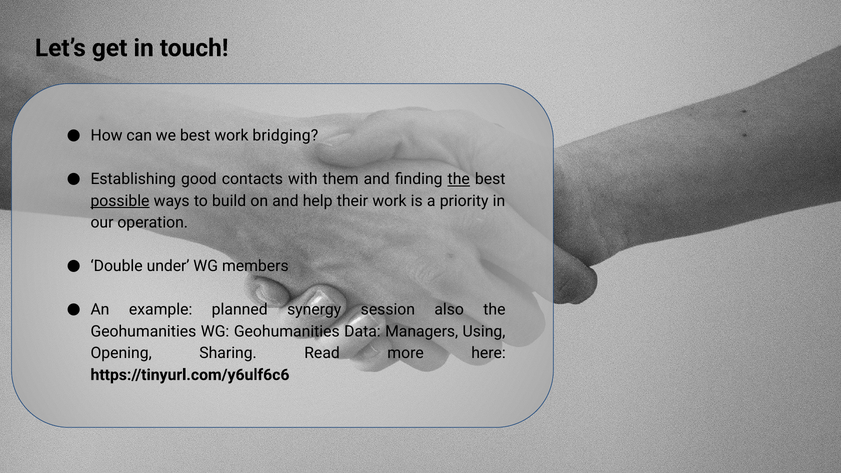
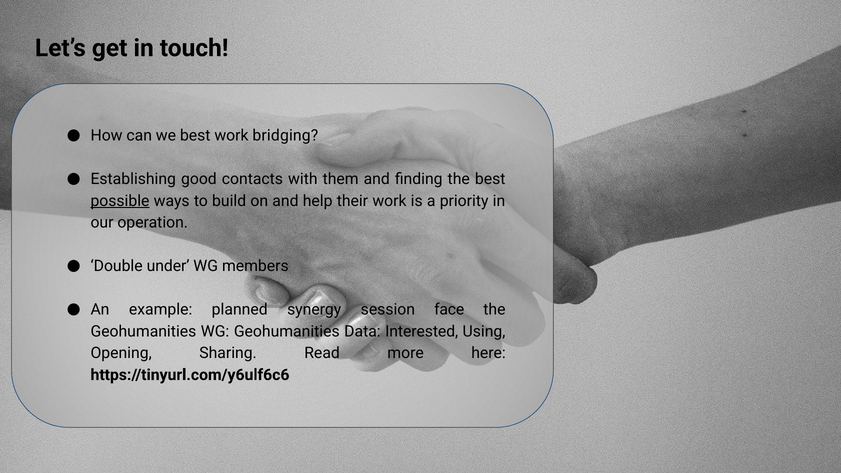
the underline: present -> none (459, 179)
also: also -> face (449, 310)
Managers: Managers -> Interested (422, 331)
